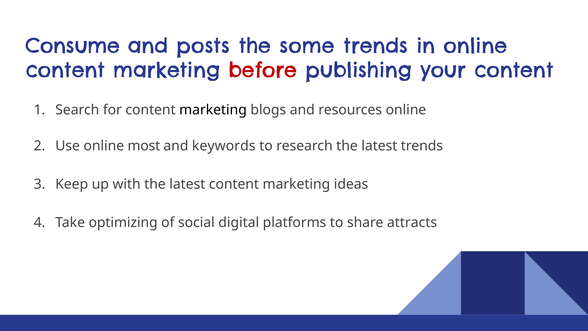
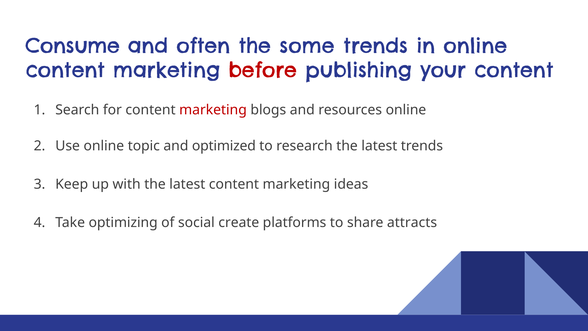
posts: posts -> often (203, 46)
marketing colour: black -> red (213, 110)
most: most -> topic (144, 146)
keywords: keywords -> optimized (224, 146)
digital: digital -> create (239, 222)
